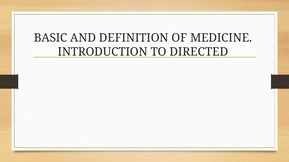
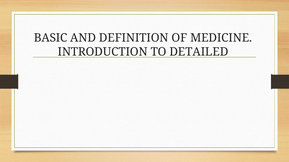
DIRECTED: DIRECTED -> DETAILED (199, 52)
